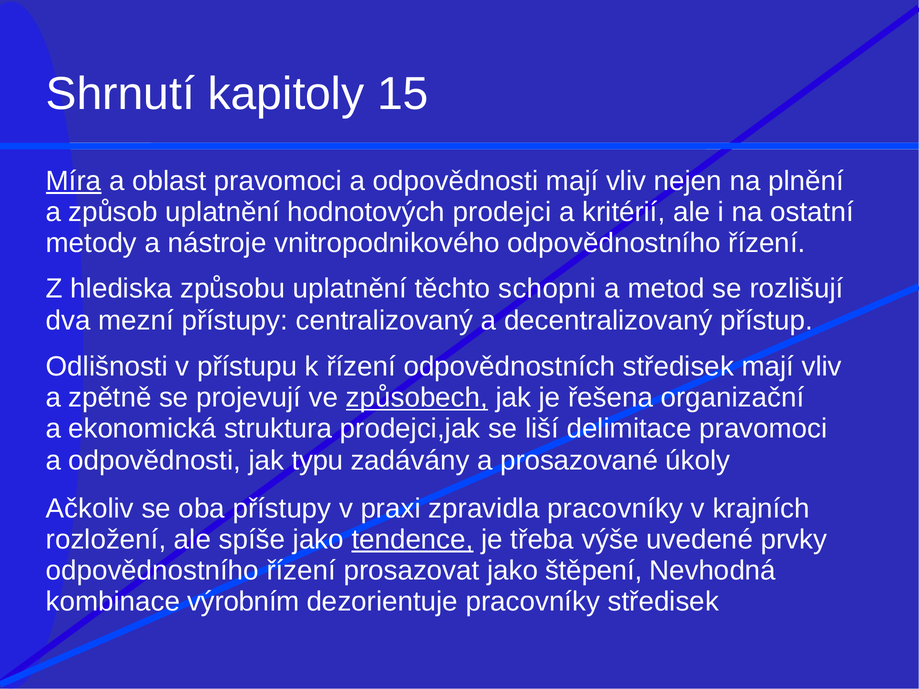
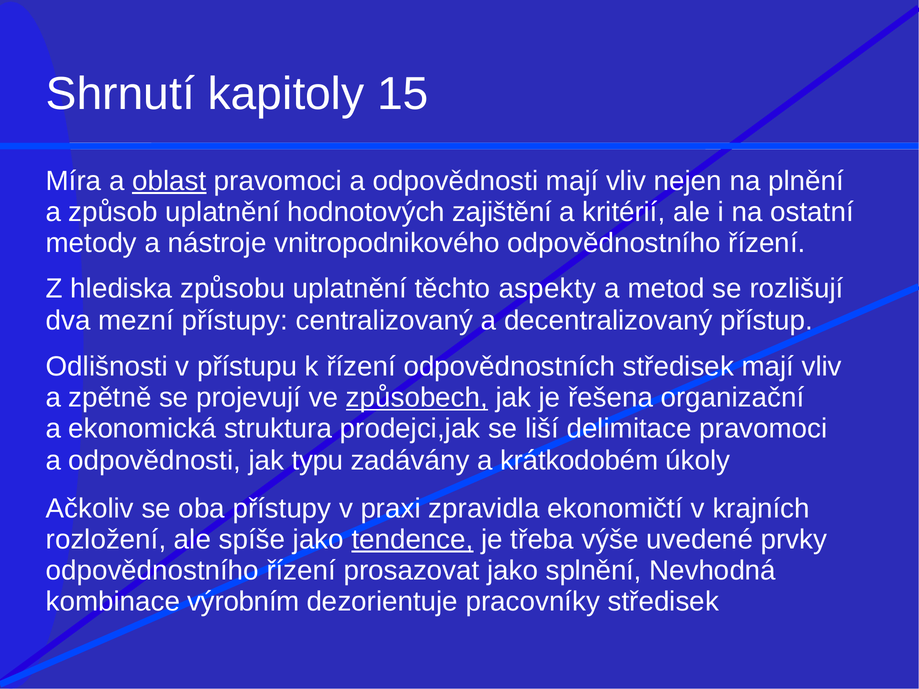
Míra underline: present -> none (74, 181)
oblast underline: none -> present (169, 181)
prodejci: prodejci -> zajištění (502, 212)
schopni: schopni -> aspekty (547, 289)
prosazované: prosazované -> krátkodobém (579, 461)
zpravidla pracovníky: pracovníky -> ekonomičtí (615, 509)
štěpení: štěpení -> splnění (594, 571)
